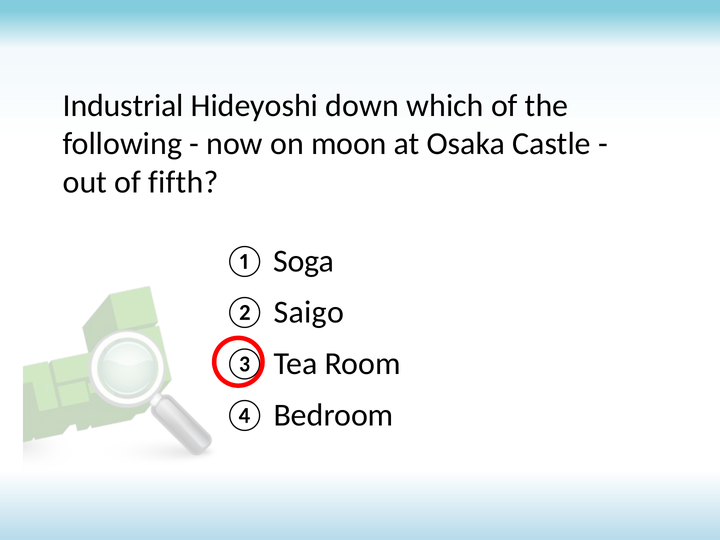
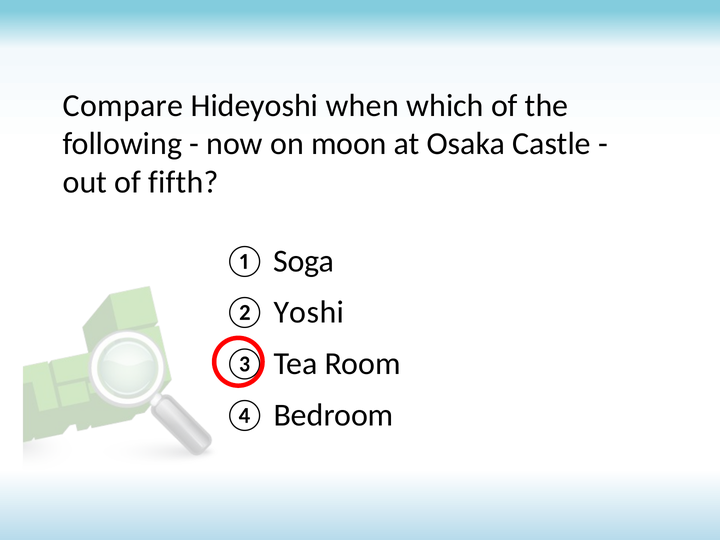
Industrial: Industrial -> Compare (123, 105)
down: down -> when (362, 105)
Saigo: Saigo -> Yoshi (309, 312)
